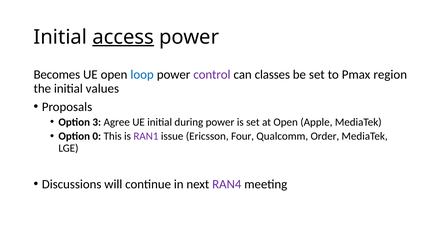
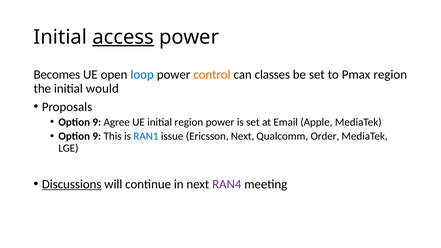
control colour: purple -> orange (212, 75)
values: values -> would (102, 88)
3: 3 -> 9 (97, 122)
initial during: during -> region (189, 122)
at Open: Open -> Email (286, 122)
0: 0 -> 9 (97, 136)
RAN1 colour: purple -> blue (146, 136)
Ericsson Four: Four -> Next (243, 136)
Discussions underline: none -> present (72, 184)
